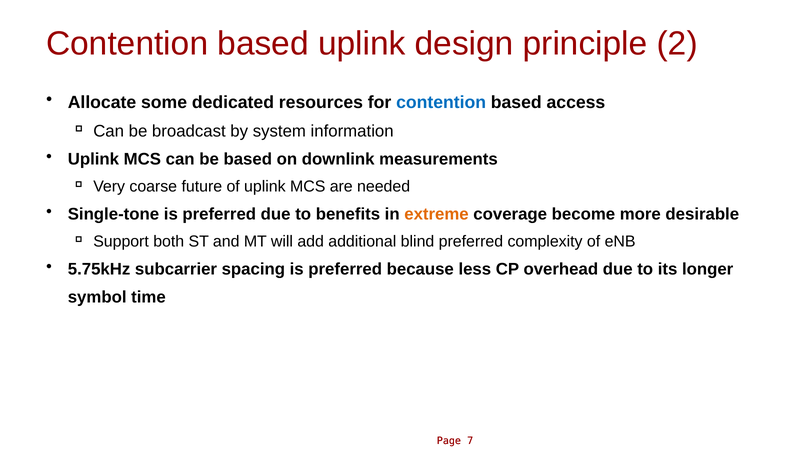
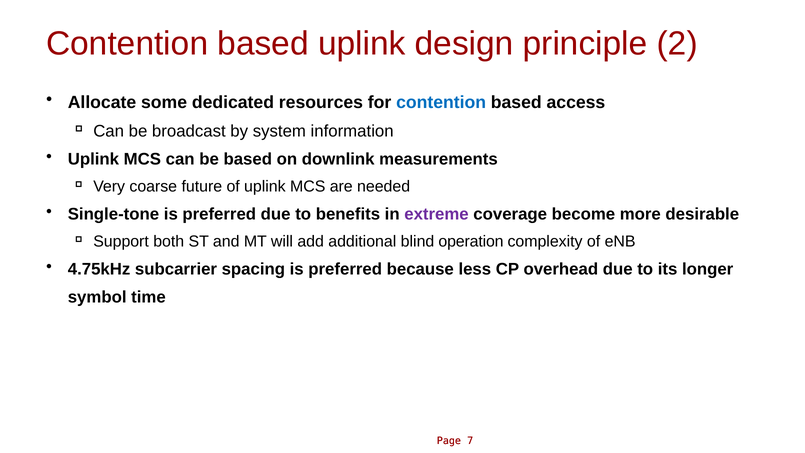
extreme colour: orange -> purple (436, 214)
blind preferred: preferred -> operation (471, 241)
5.75kHz: 5.75kHz -> 4.75kHz (99, 269)
